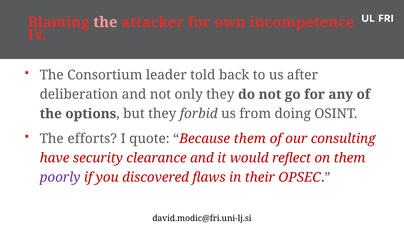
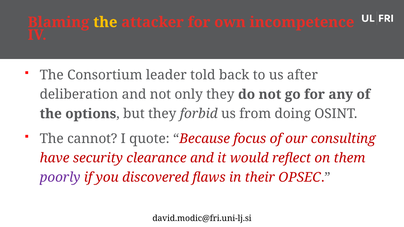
the colour: pink -> yellow (105, 22)
efforts: efforts -> cannot (92, 139)
Because them: them -> focus (250, 139)
